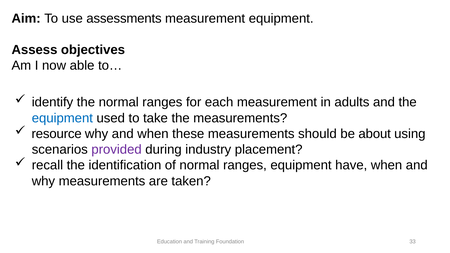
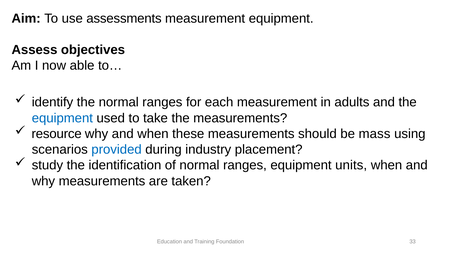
about: about -> mass (375, 134)
provided colour: purple -> blue (117, 150)
recall: recall -> study (47, 165)
have: have -> units (351, 165)
